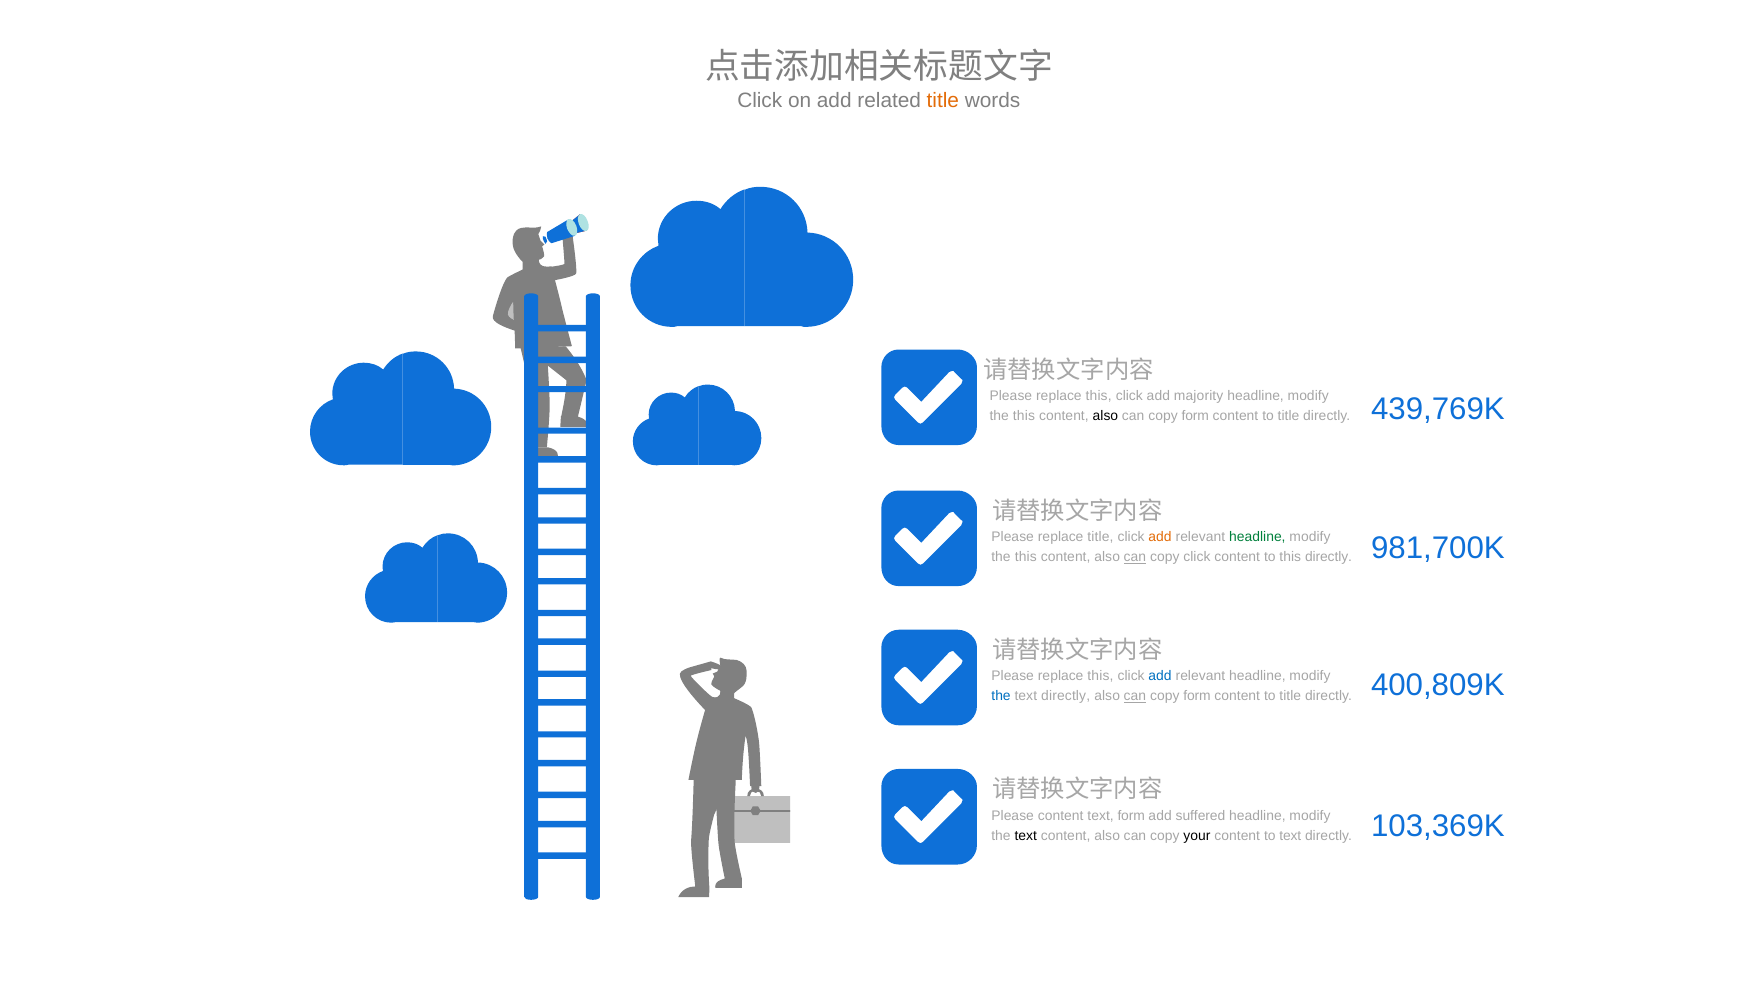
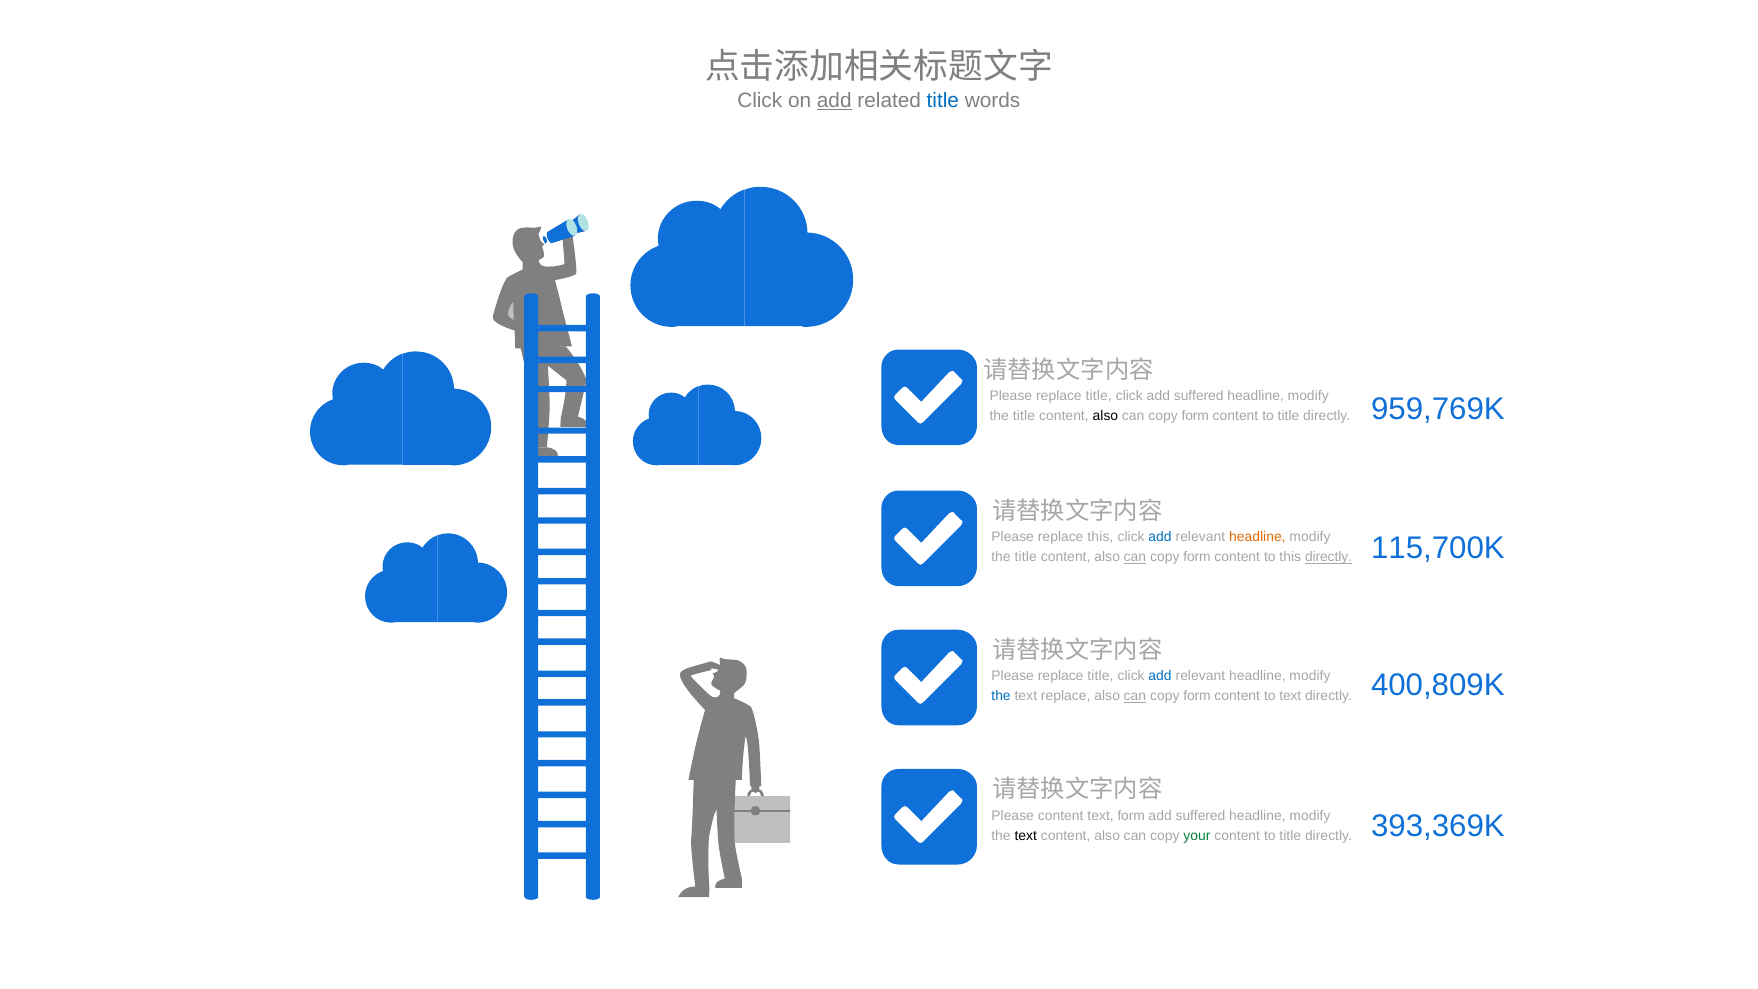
add underline: none -> present (834, 100)
title colour: orange -> blue (943, 100)
this: this -> title (1099, 396)
click add majority: majority -> suffered (1199, 396)
this: this -> title (1024, 416)
439,769K: 439,769K -> 959,769K (1438, 409)
replace title: title -> this (1100, 537)
add colour: orange -> blue (1160, 537)
headline colour: green -> orange (1257, 537)
981,700K: 981,700K -> 115,700K (1438, 548)
this: this -> title (1026, 557)
click: click -> form (1197, 557)
directly underline: none -> present (1328, 557)
this: this -> title (1100, 676)
directly: directly -> replace (1066, 696)
title: title -> text (1290, 696)
103,369K: 103,369K -> 393,369K (1438, 826)
your colour: black -> green (1197, 835)
text: text -> title (1290, 835)
